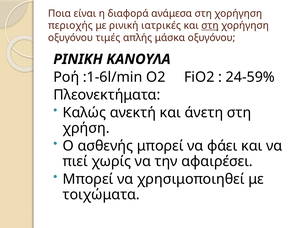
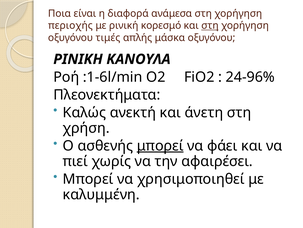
ιατρικές: ιατρικές -> κορεσμό (161, 26)
24-59%: 24-59% -> 24-96% (250, 77)
μπορεί underline: none -> present (160, 145)
τοιχώματα: τοιχώματα -> καλυμμένη (101, 194)
